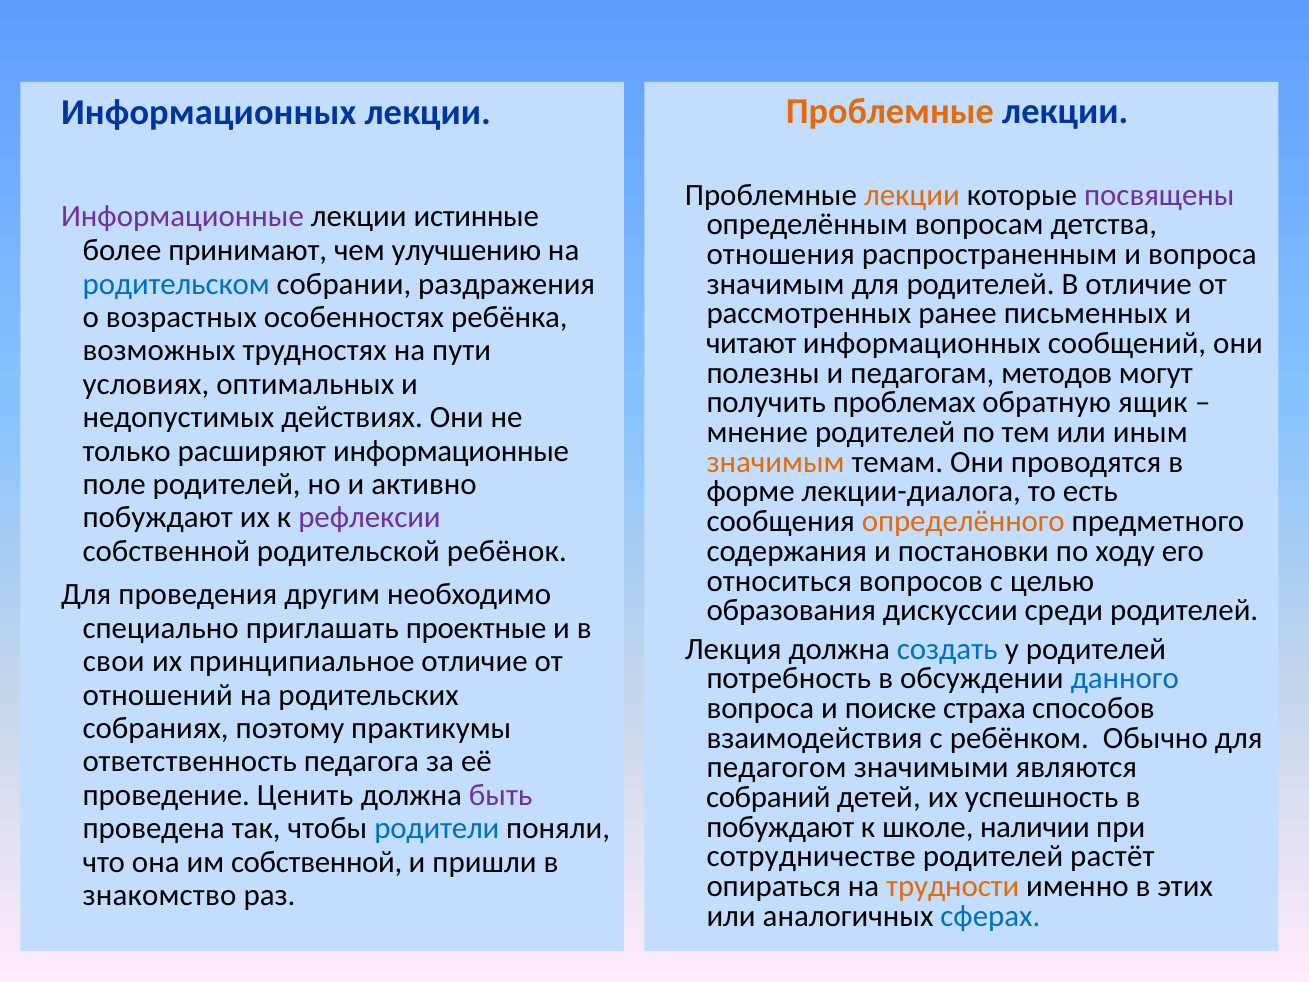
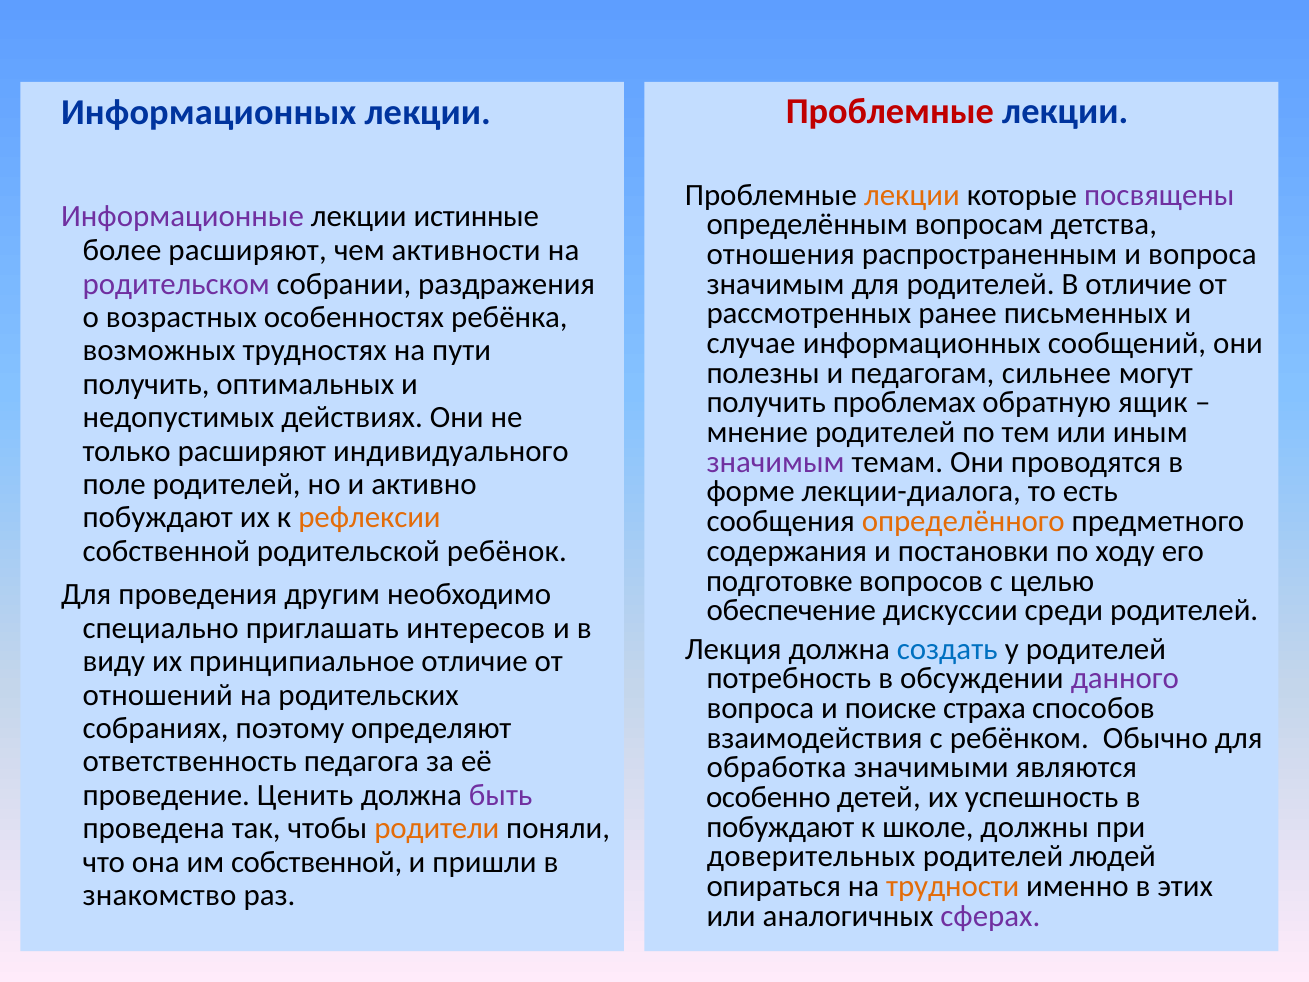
Проблемные colour: orange -> red (890, 111)
более принимают: принимают -> расширяют (248, 250)
улучшению: улучшению -> активности (466, 250)
родительском colour: blue -> purple (176, 284)
читают: читают -> случае (751, 343)
методов: методов -> сильнее (1056, 373)
условиях: условиях -> получить (146, 384)
расширяют информационные: информационные -> индивидуального (451, 451)
значимым colour: orange -> purple (776, 462)
рефлексии colour: purple -> orange (370, 518)
относиться: относиться -> подготовке (779, 581)
образования: образования -> обеспечение (791, 610)
проектные: проектные -> интересов (476, 628)
свои: свои -> виду (114, 661)
данного colour: blue -> purple (1125, 678)
практикумы: практикумы -> определяют (431, 728)
педагогом: педагогом -> обработка (776, 768)
собраний: собраний -> особенно (768, 797)
наличии: наличии -> должны (1035, 827)
родители colour: blue -> orange (437, 828)
сотрудничестве: сотрудничестве -> доверительных (811, 857)
растёт: растёт -> людей (1113, 857)
сферах colour: blue -> purple (990, 916)
